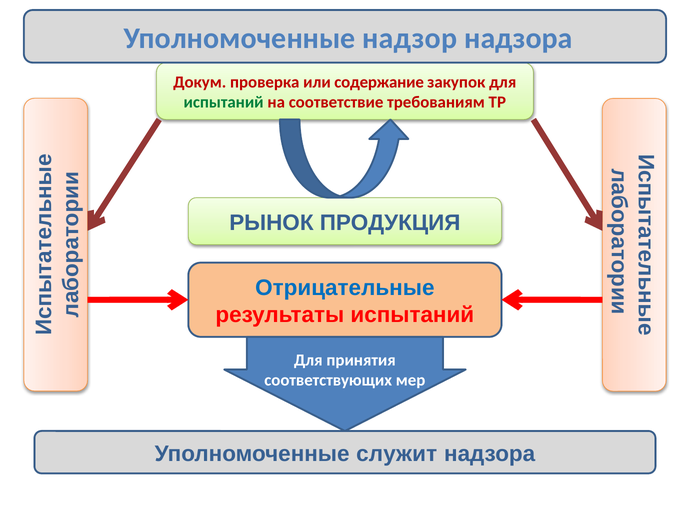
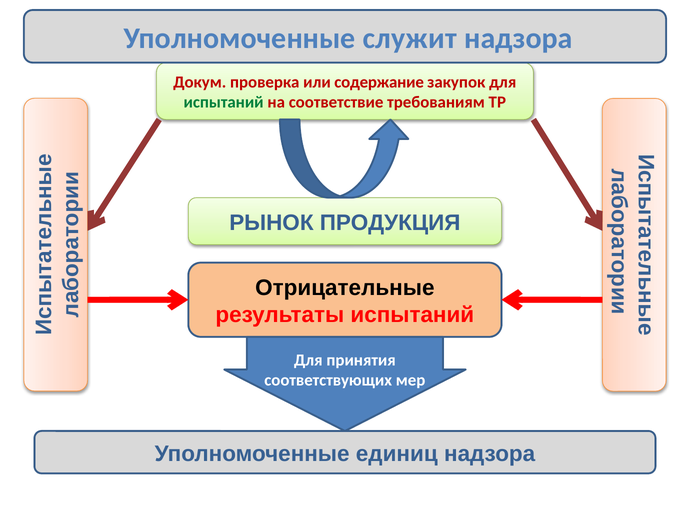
надзор: надзор -> служит (410, 38)
Отрицательные colour: blue -> black (345, 288)
служит: служит -> единиц (397, 454)
